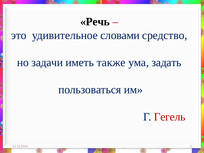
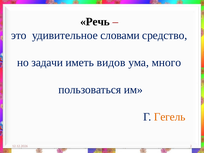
также: также -> видов (111, 62)
задать: задать -> много (166, 62)
Гегель colour: red -> orange (170, 117)
